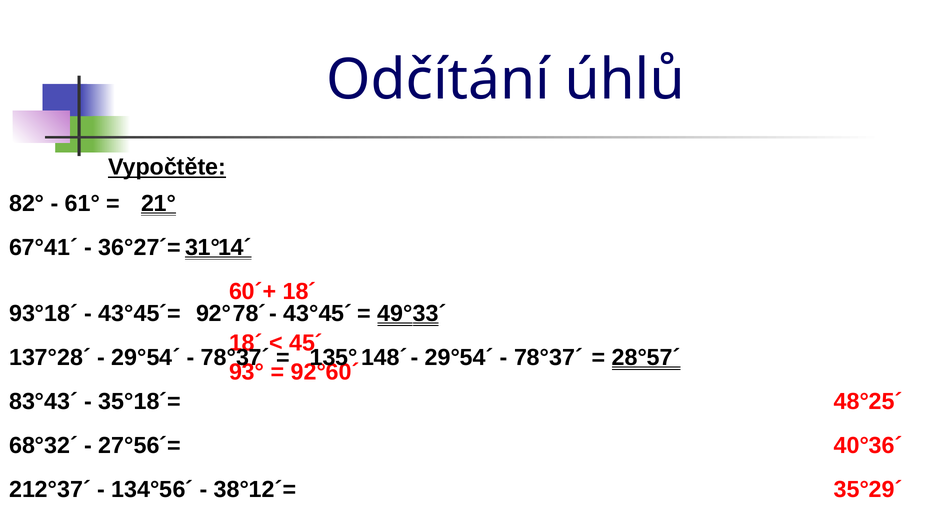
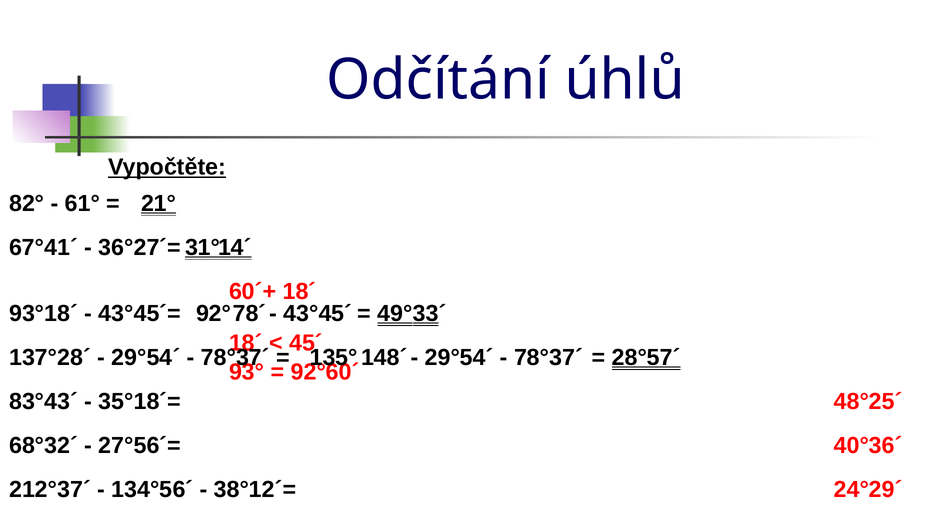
35°29´: 35°29´ -> 24°29´ (868, 489)
